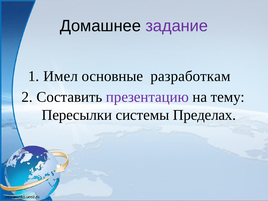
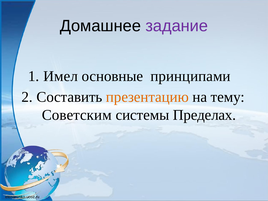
разработкам: разработкам -> принципами (190, 76)
презентацию colour: purple -> orange (147, 97)
Пересылки: Пересылки -> Советским (77, 115)
